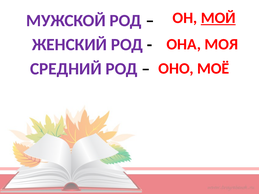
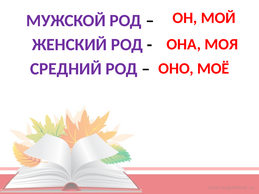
МОЙ underline: present -> none (218, 18)
